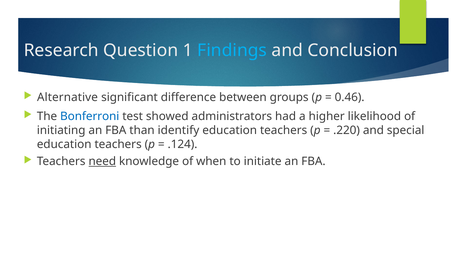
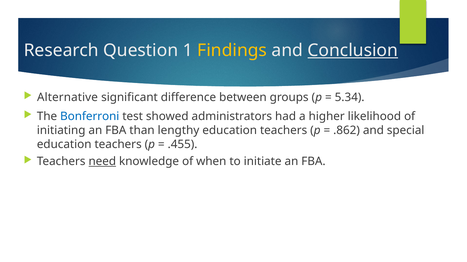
Findings colour: light blue -> yellow (232, 50)
Conclusion underline: none -> present (353, 50)
0.46: 0.46 -> 5.34 (350, 98)
identify: identify -> lengthy (178, 131)
.220: .220 -> .862 (347, 131)
.124: .124 -> .455 (183, 145)
